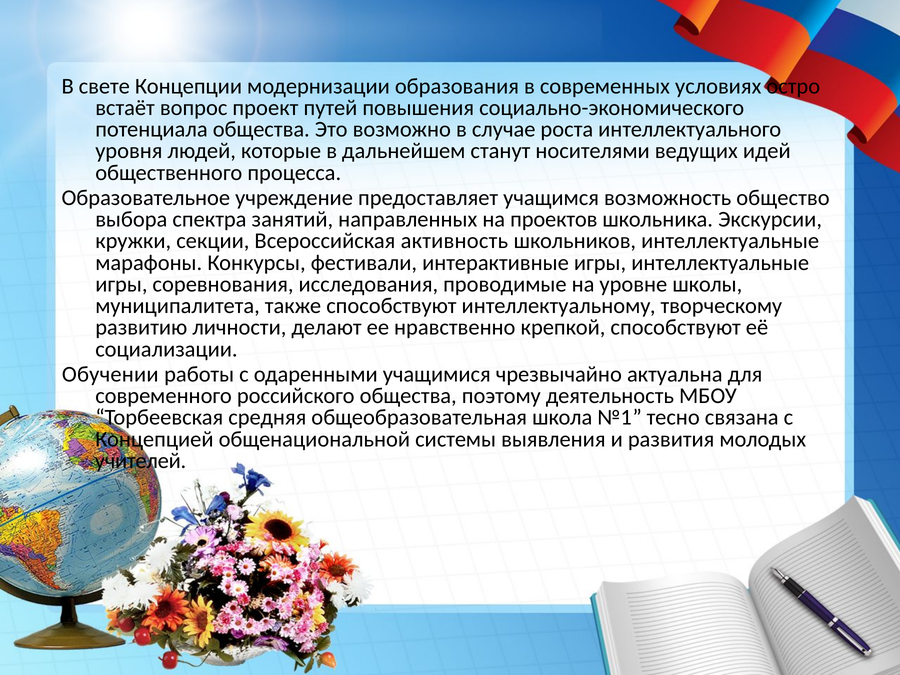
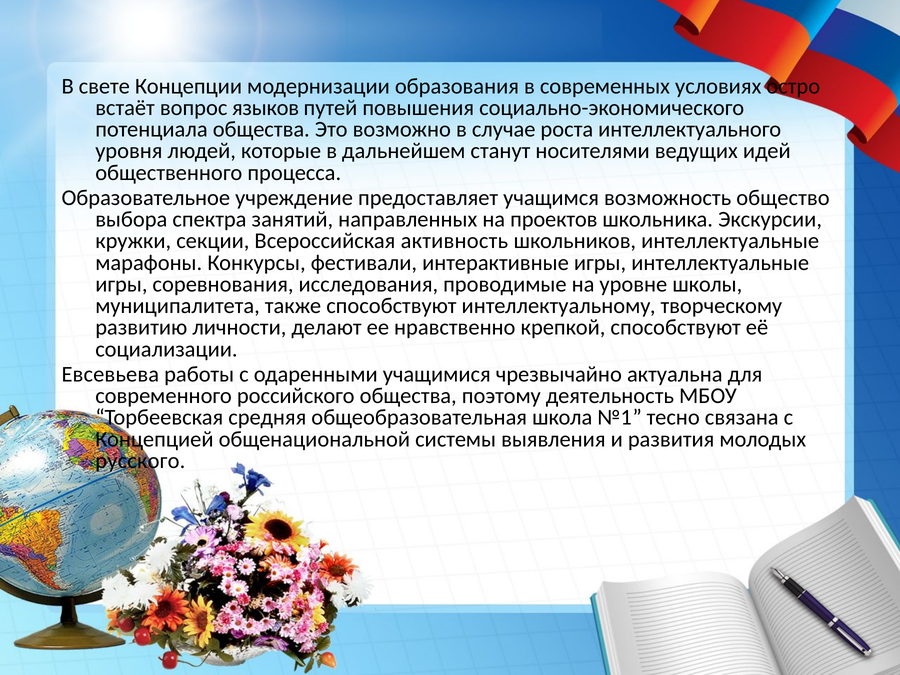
проект: проект -> языков (266, 108)
Обучении: Обучении -> Евсевьева (110, 374)
учителей: учителей -> русского (140, 461)
